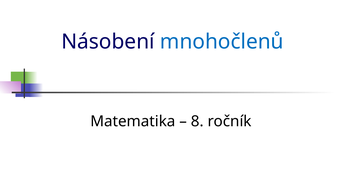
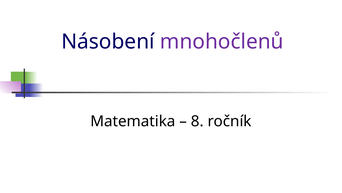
mnohočlenů colour: blue -> purple (222, 42)
